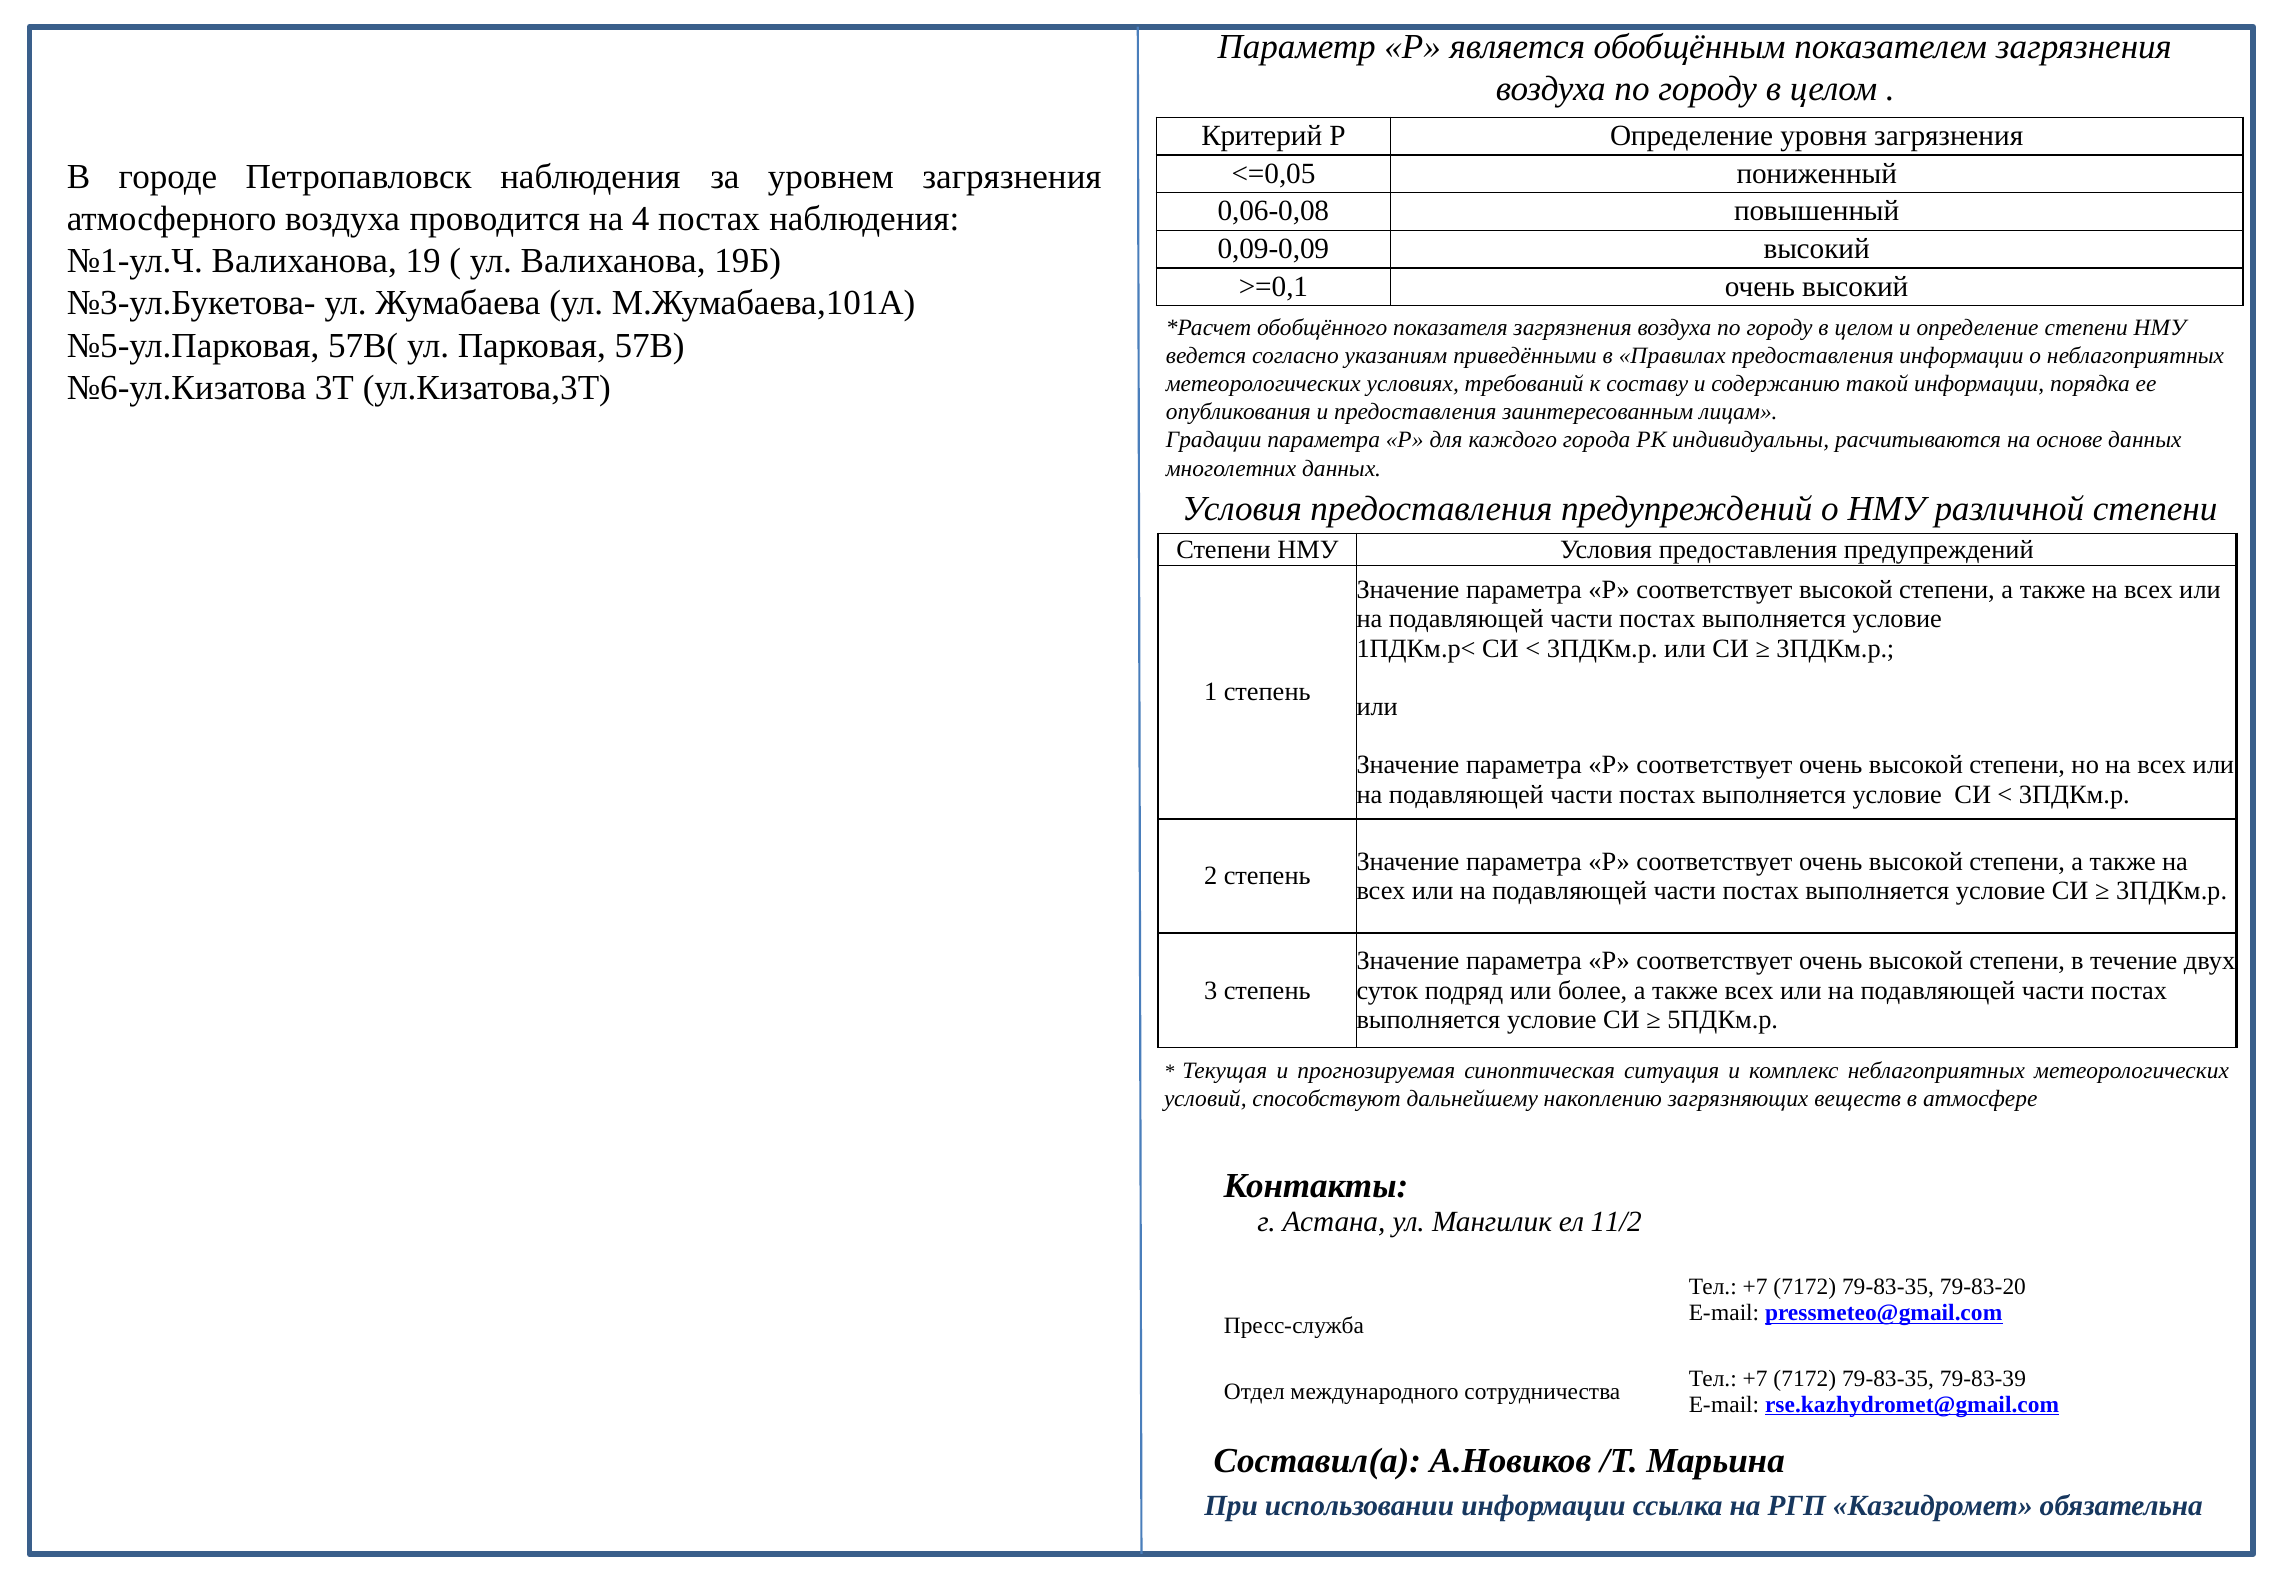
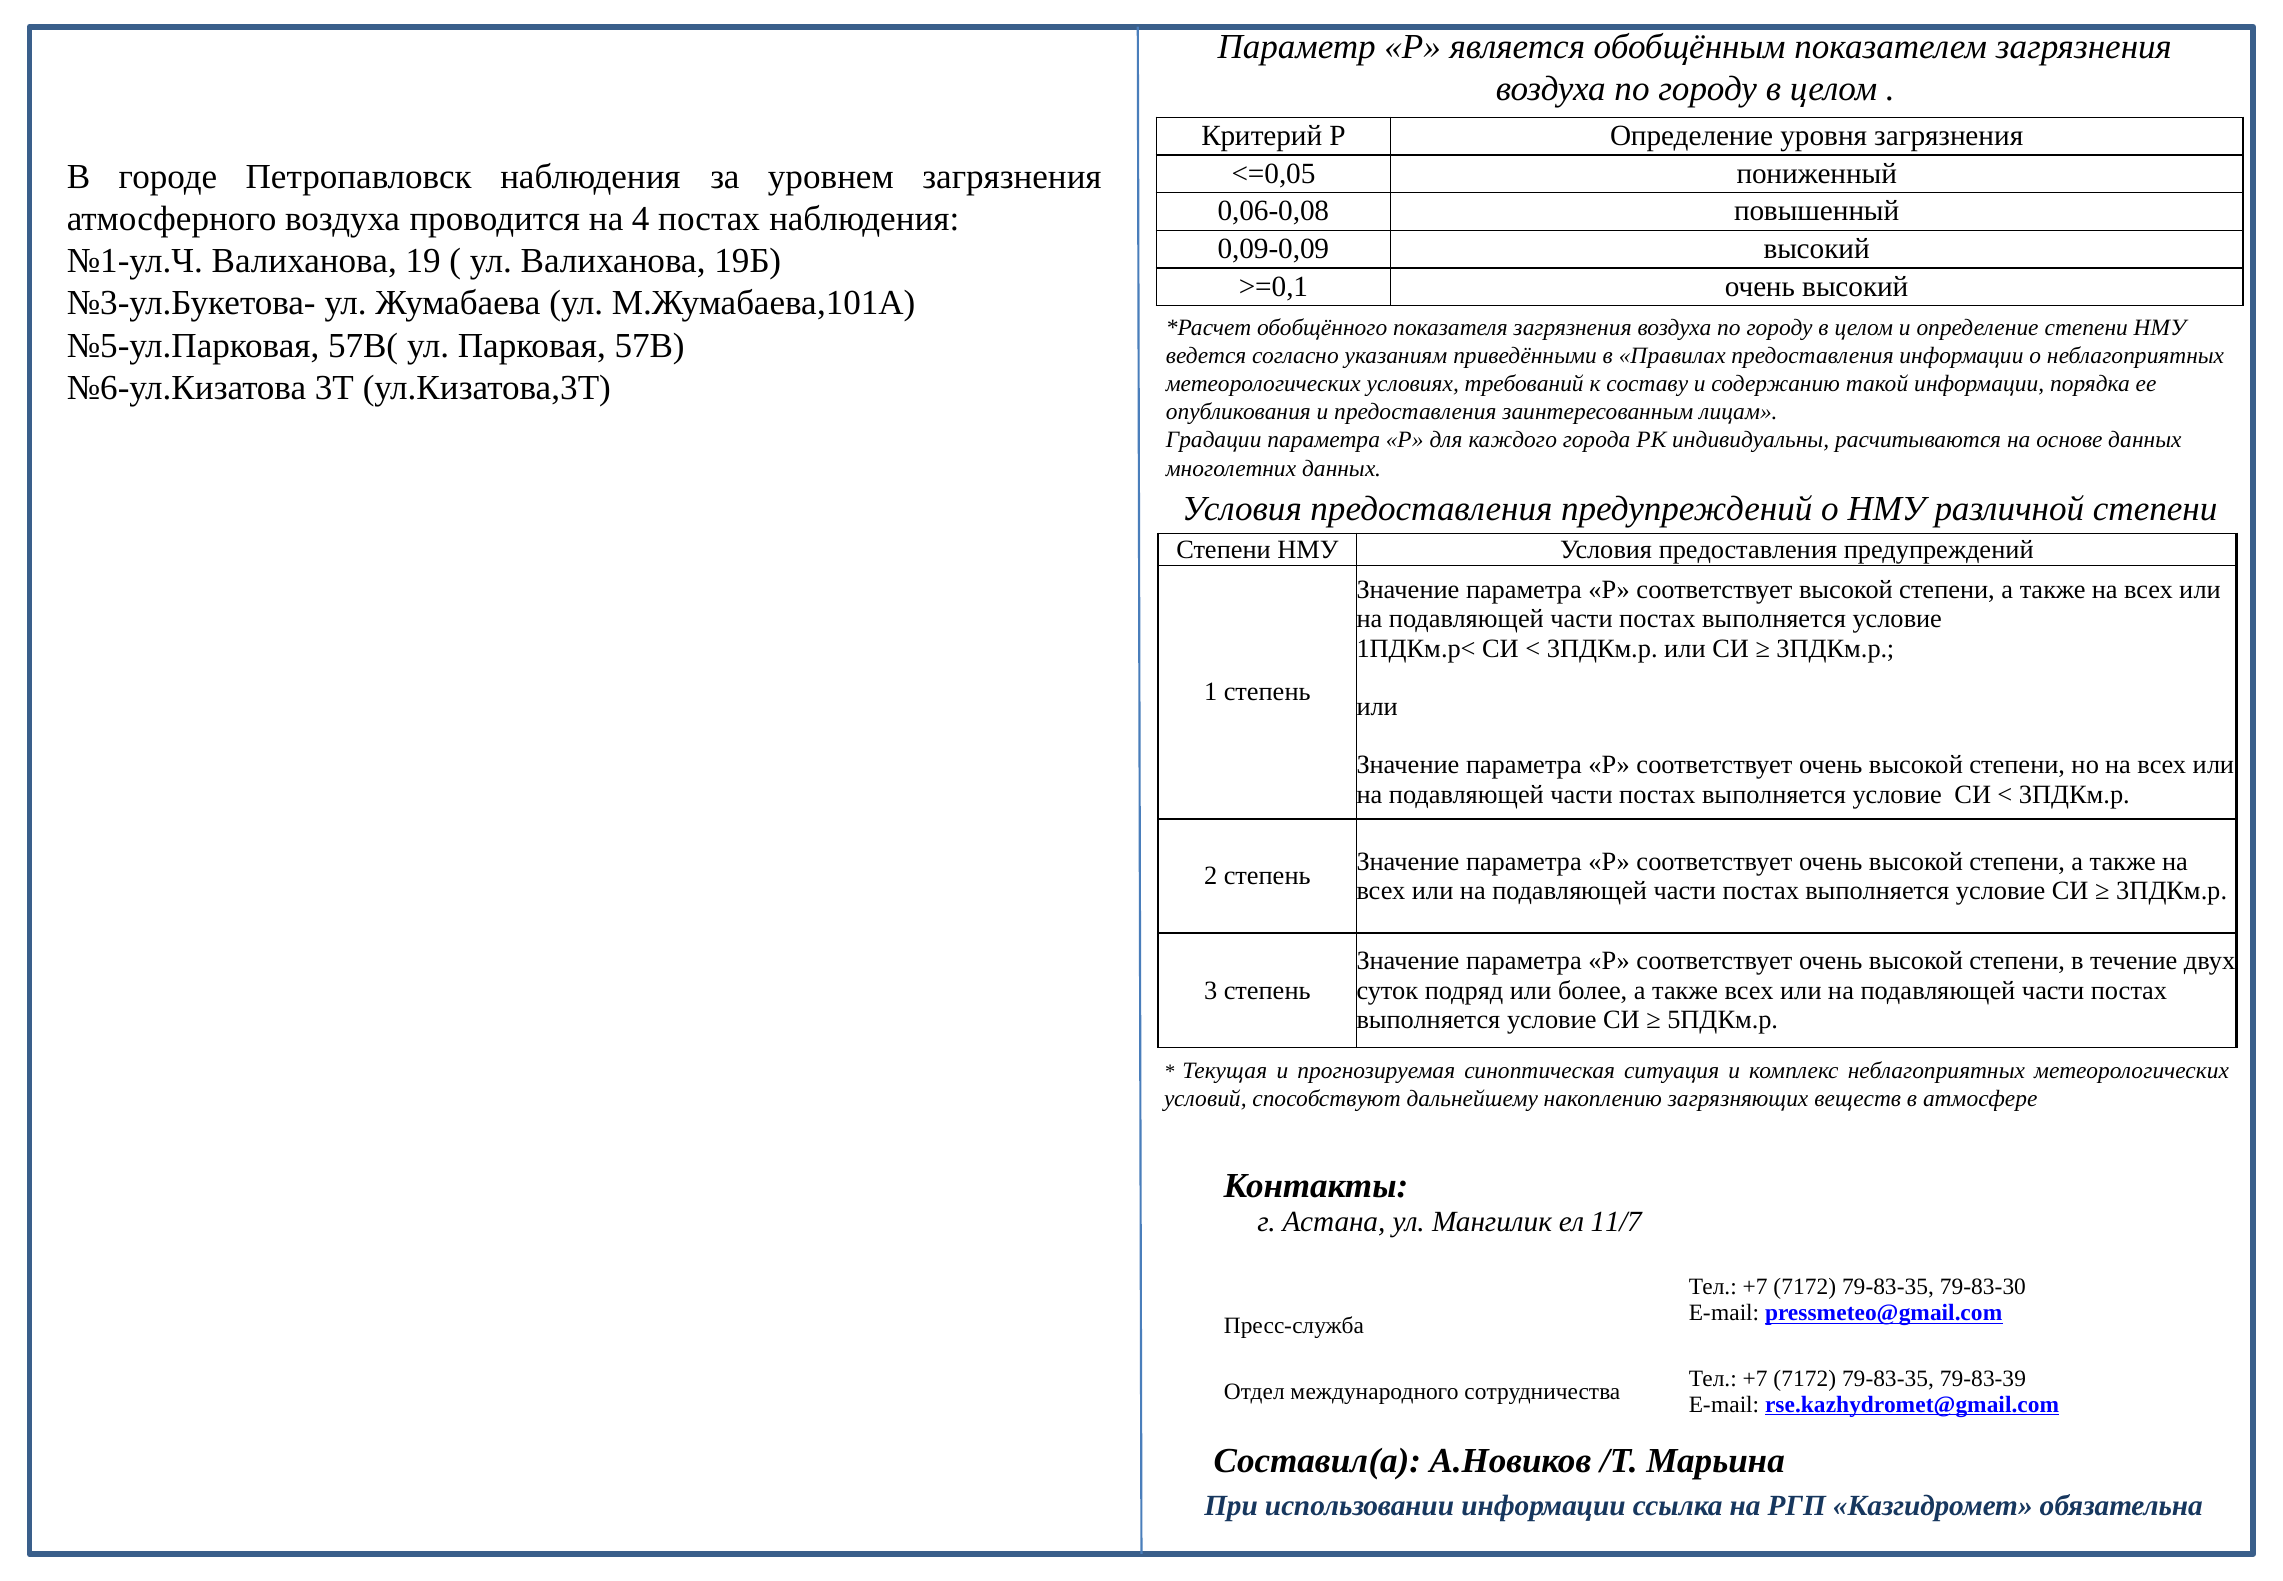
11/2: 11/2 -> 11/7 (1616, 1222)
79-83-20: 79-83-20 -> 79-83-30 (1983, 1287)
